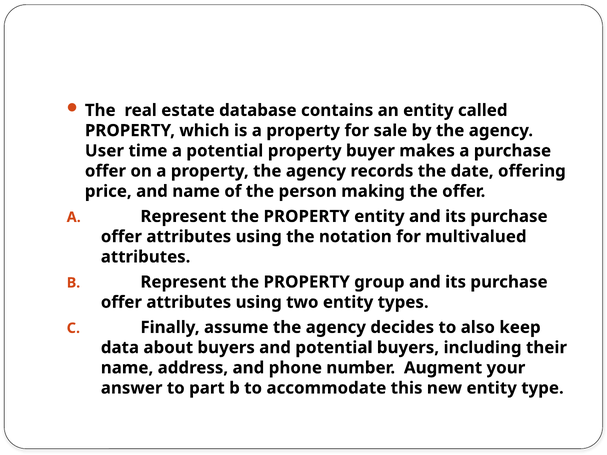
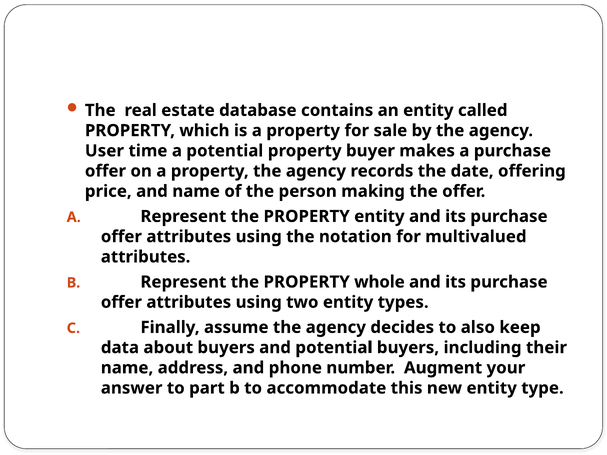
group: group -> whole (379, 282)
